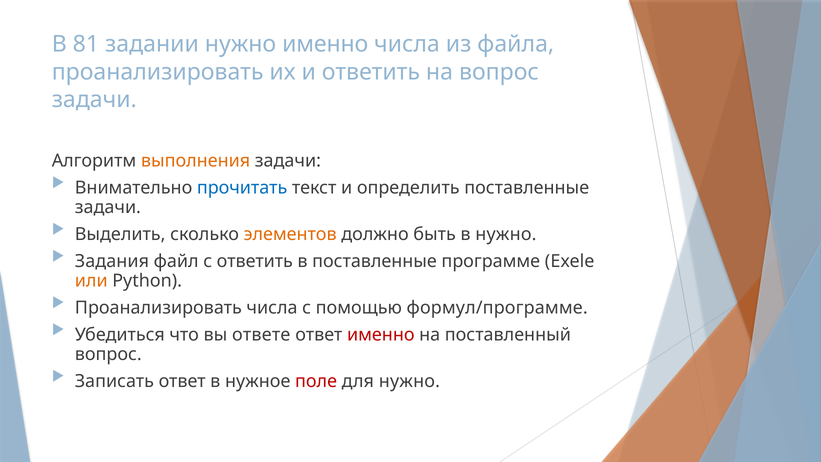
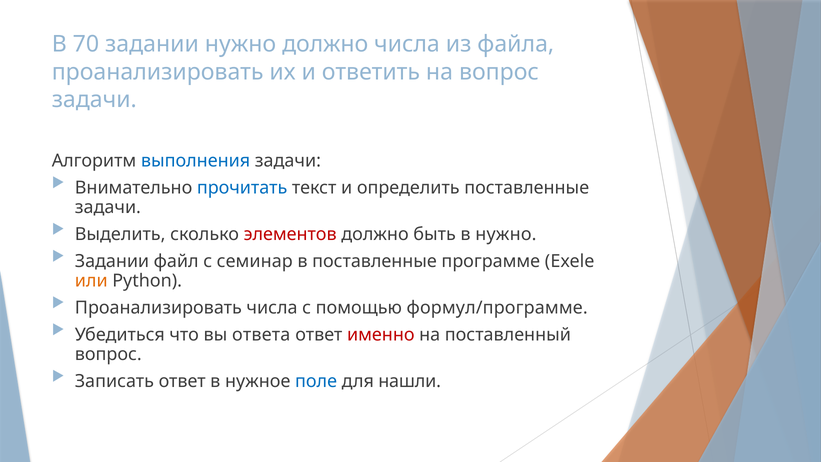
81: 81 -> 70 (86, 44)
нужно именно: именно -> должно (325, 44)
выполнения colour: orange -> blue (196, 161)
элементов colour: orange -> red (290, 234)
Задания: Задания -> Задании (112, 261)
с ответить: ответить -> семинар (255, 261)
ответе: ответе -> ответа (261, 335)
поле colour: red -> blue (316, 381)
для нужно: нужно -> нашли (410, 381)
